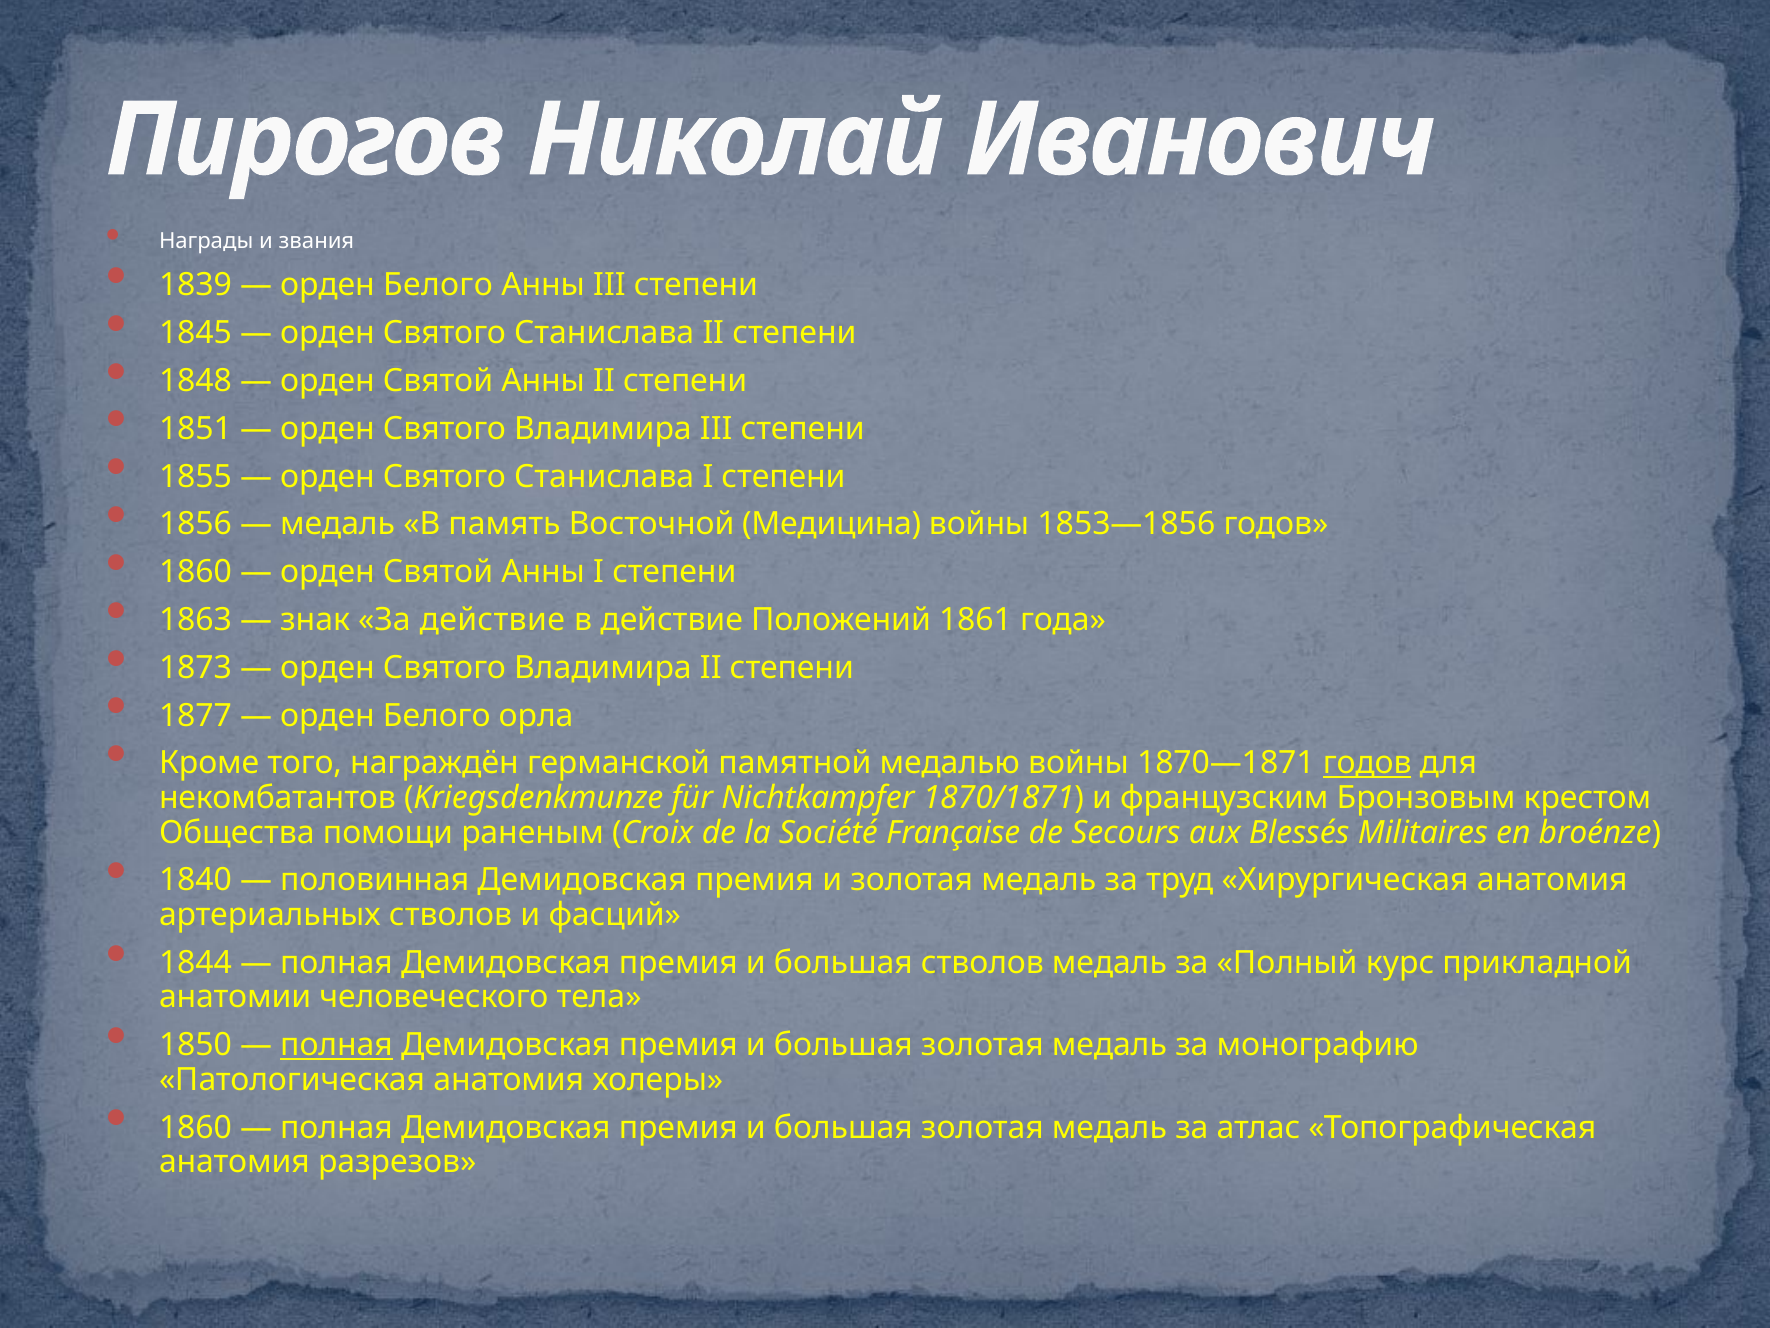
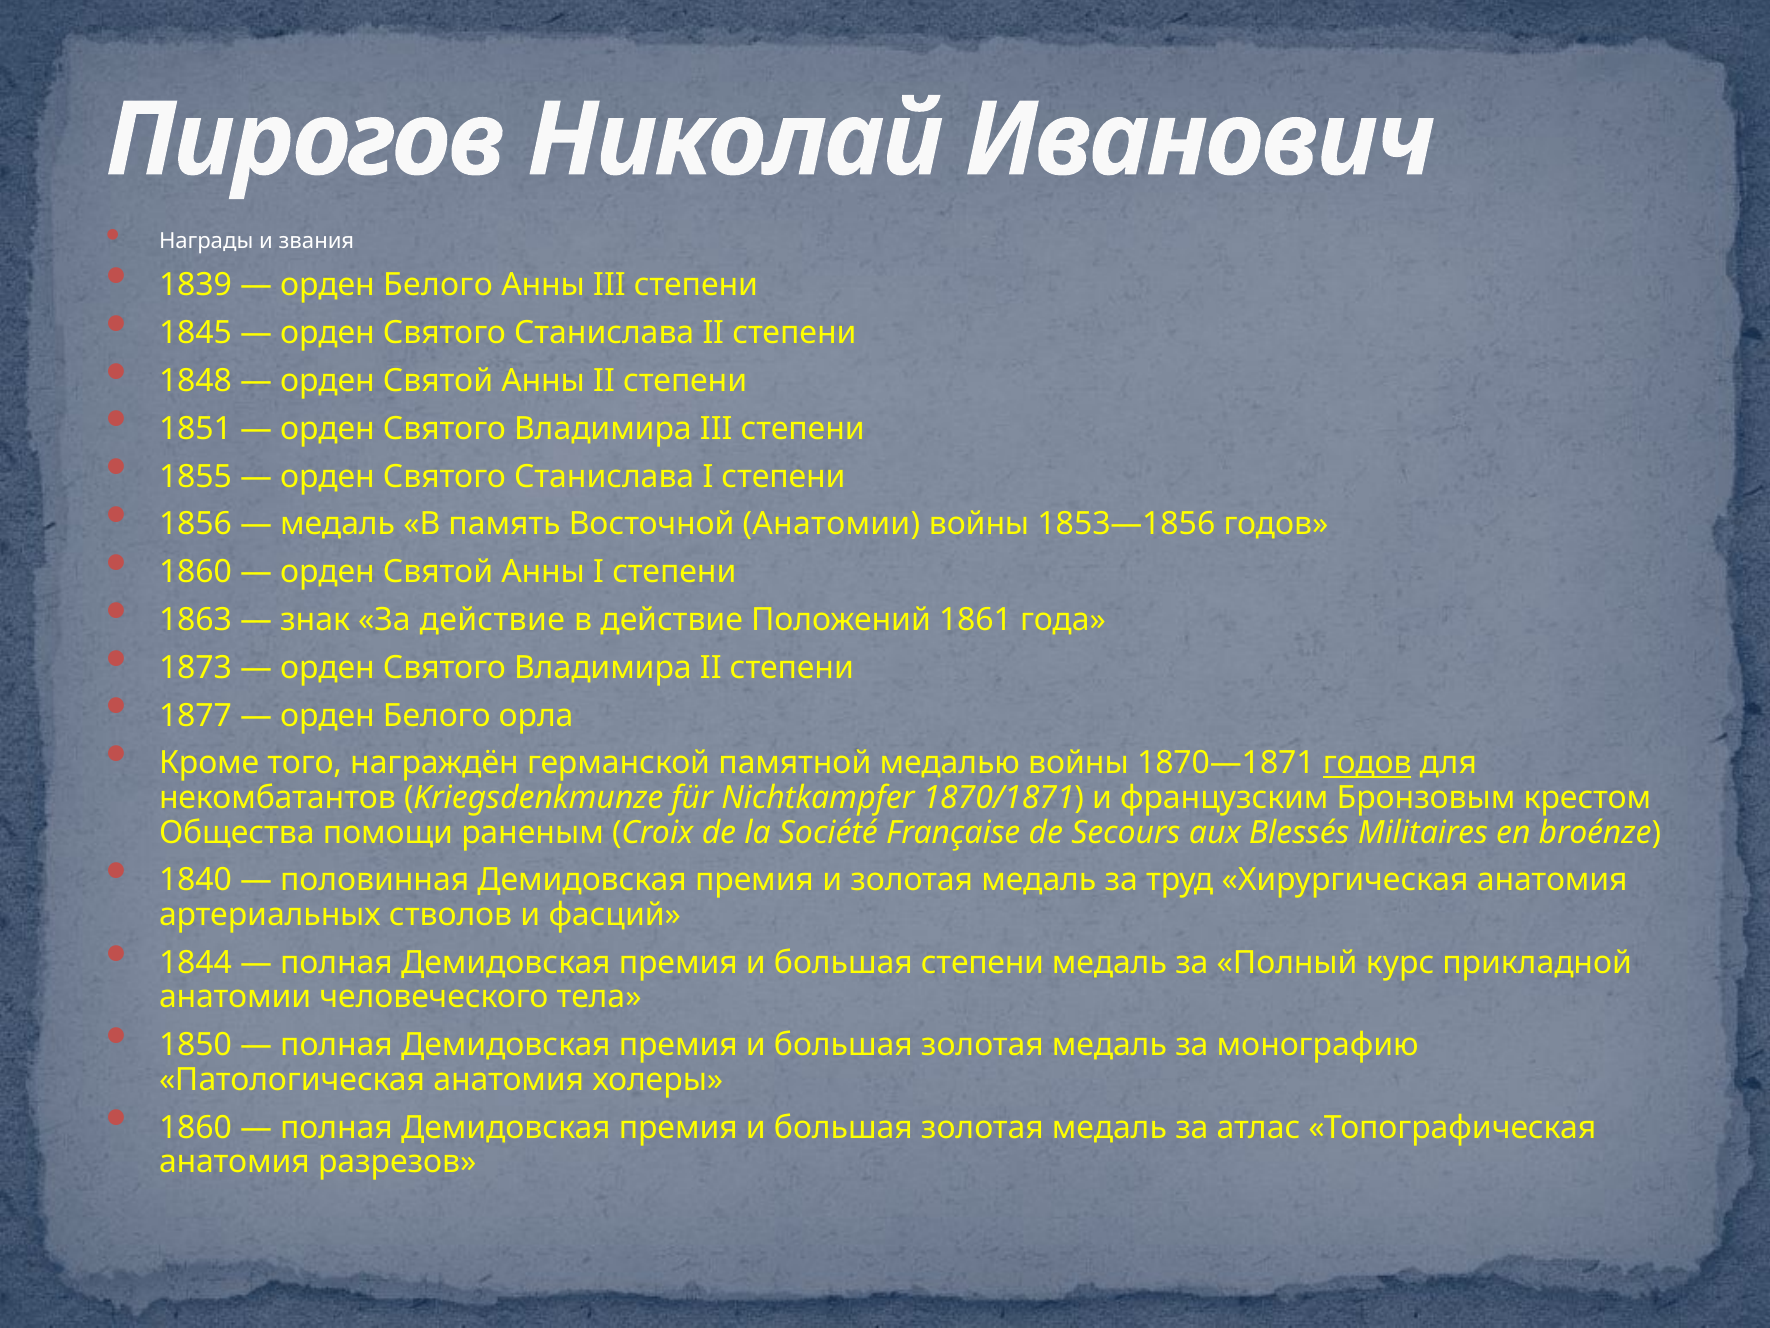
Восточной Медицина: Медицина -> Анатомии (831, 524)
большая стволов: стволов -> степени (982, 962)
полная underline: present -> none (337, 1045)
